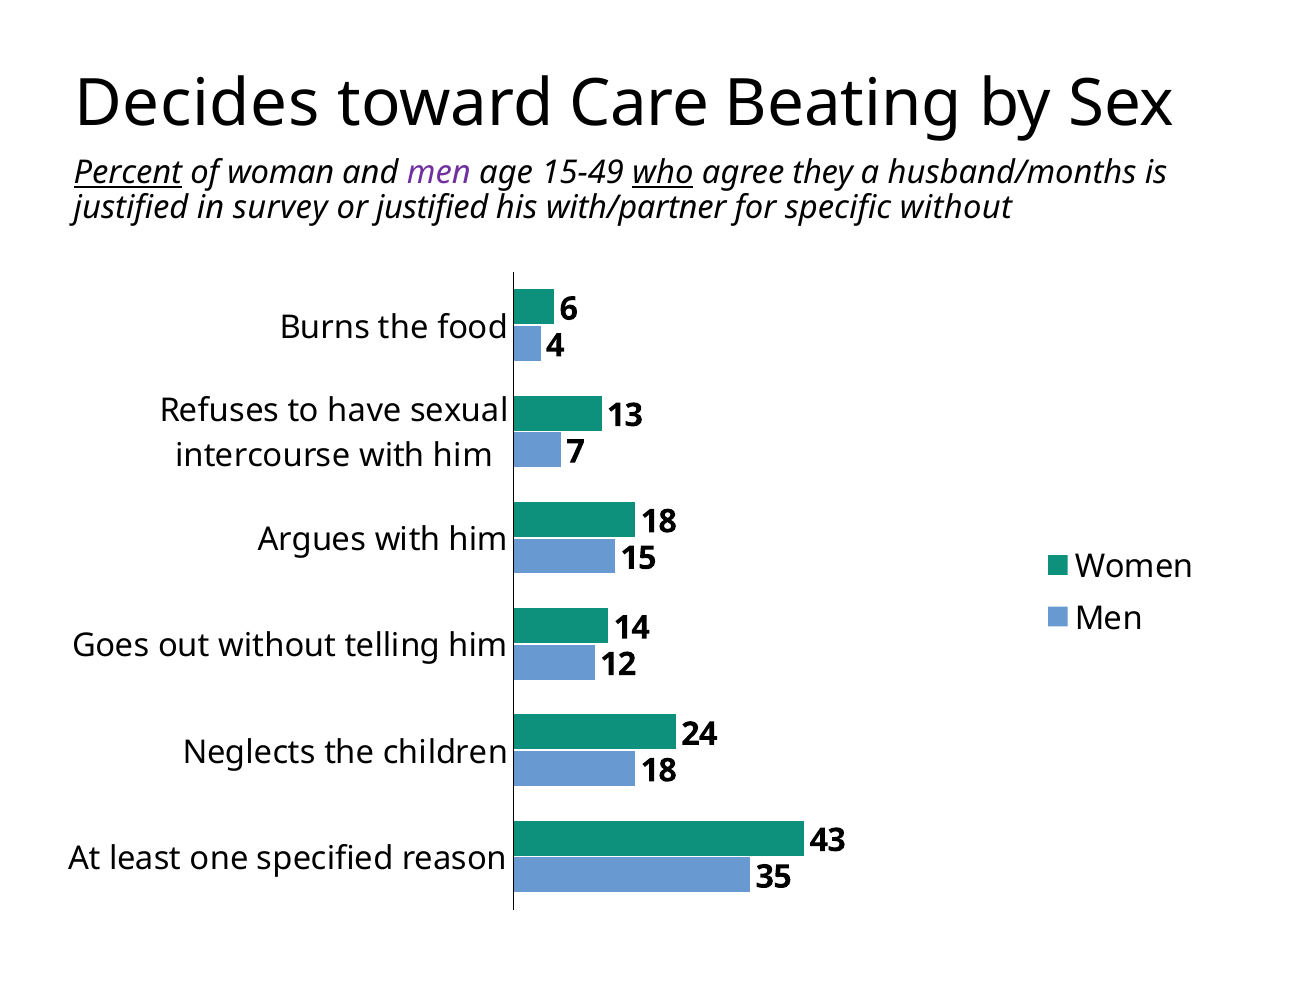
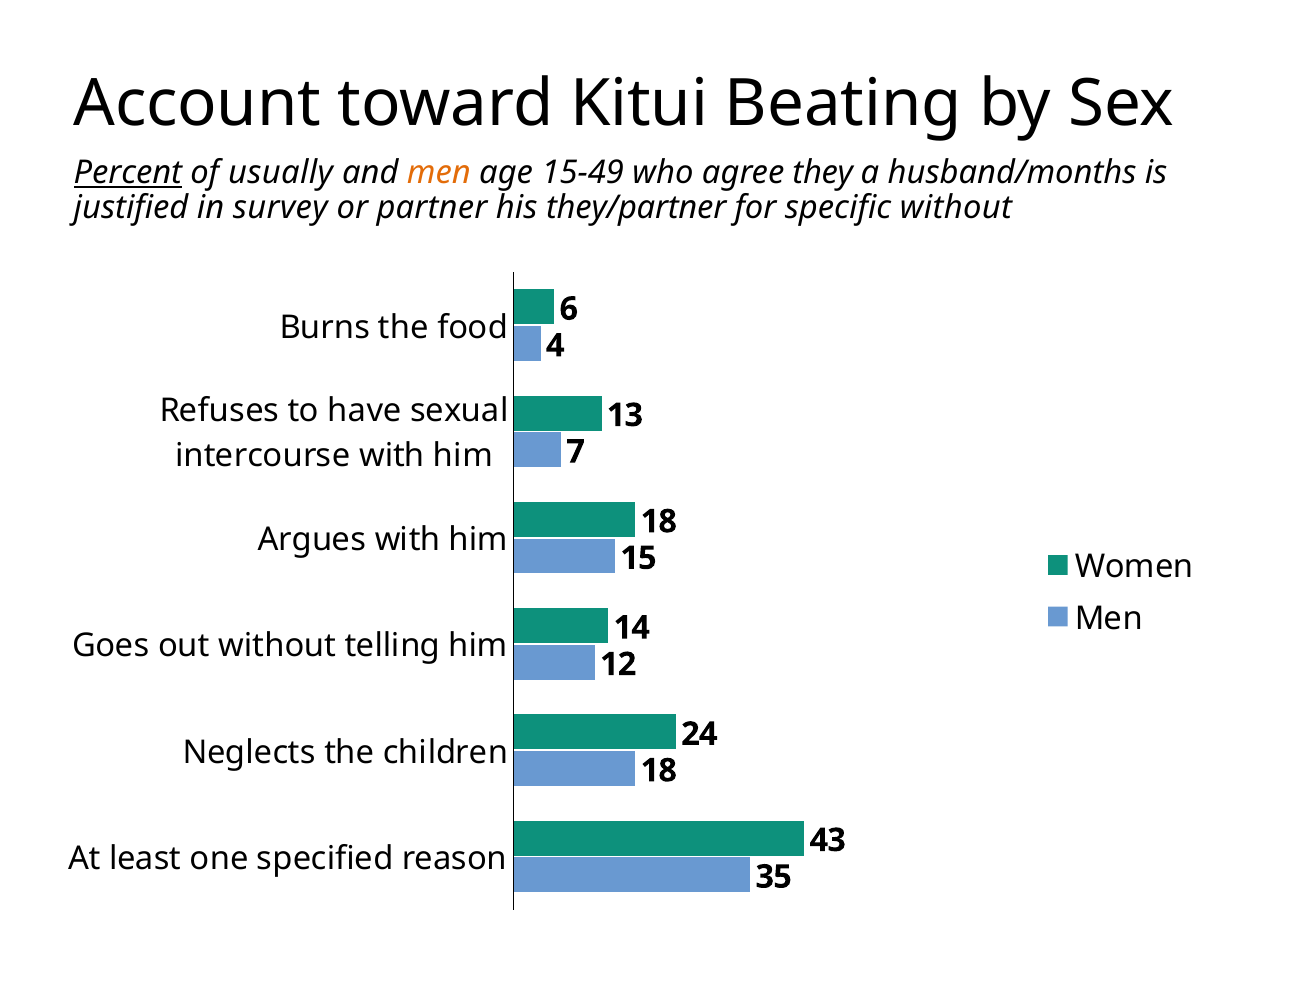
Decides: Decides -> Account (197, 104)
Care: Care -> Kitui (639, 104)
woman: woman -> usually (280, 172)
men colour: purple -> orange (439, 172)
who underline: present -> none (663, 172)
or justified: justified -> partner (432, 208)
with/partner: with/partner -> they/partner (636, 208)
